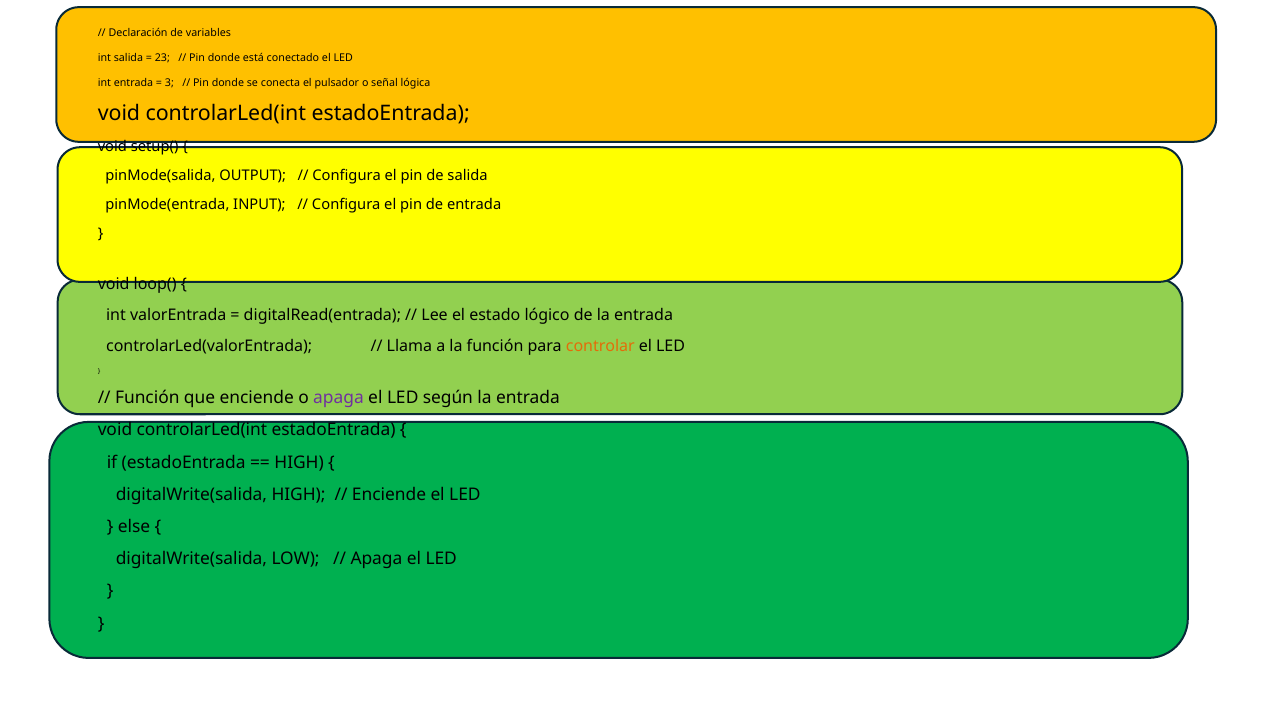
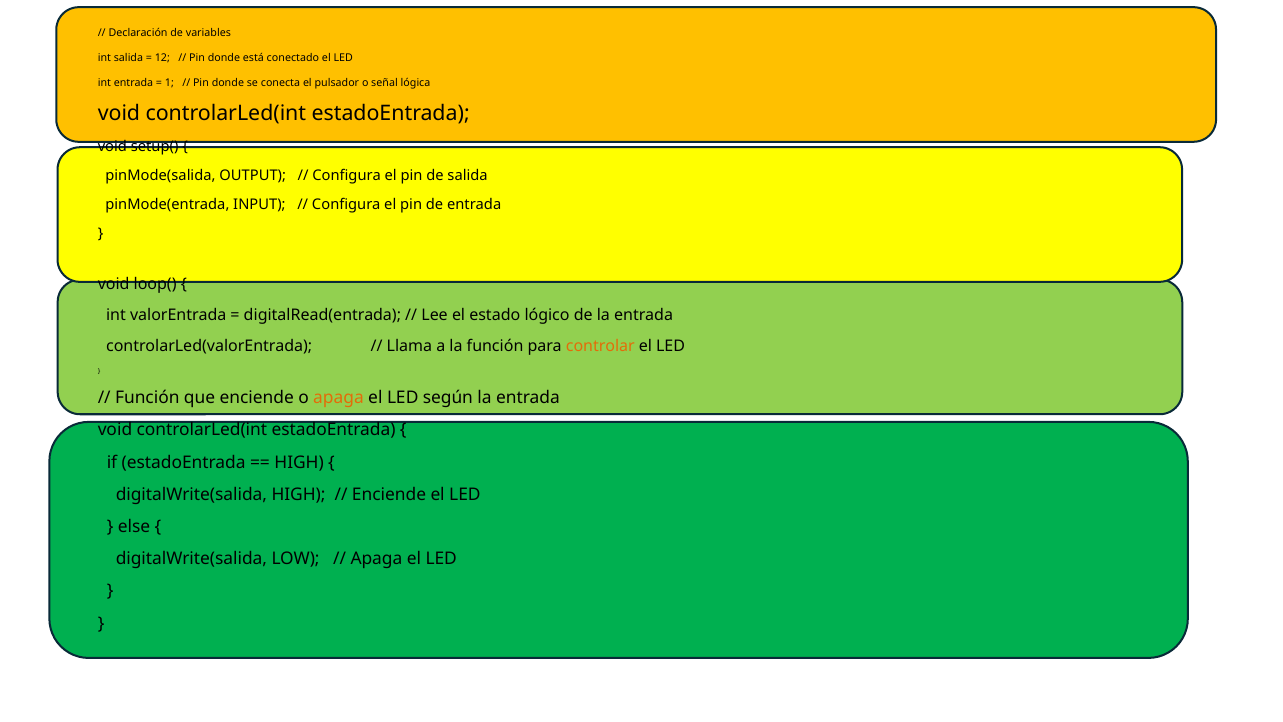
23: 23 -> 12 (162, 58)
3: 3 -> 1 (169, 83)
apaga colour: purple -> orange (338, 398)
